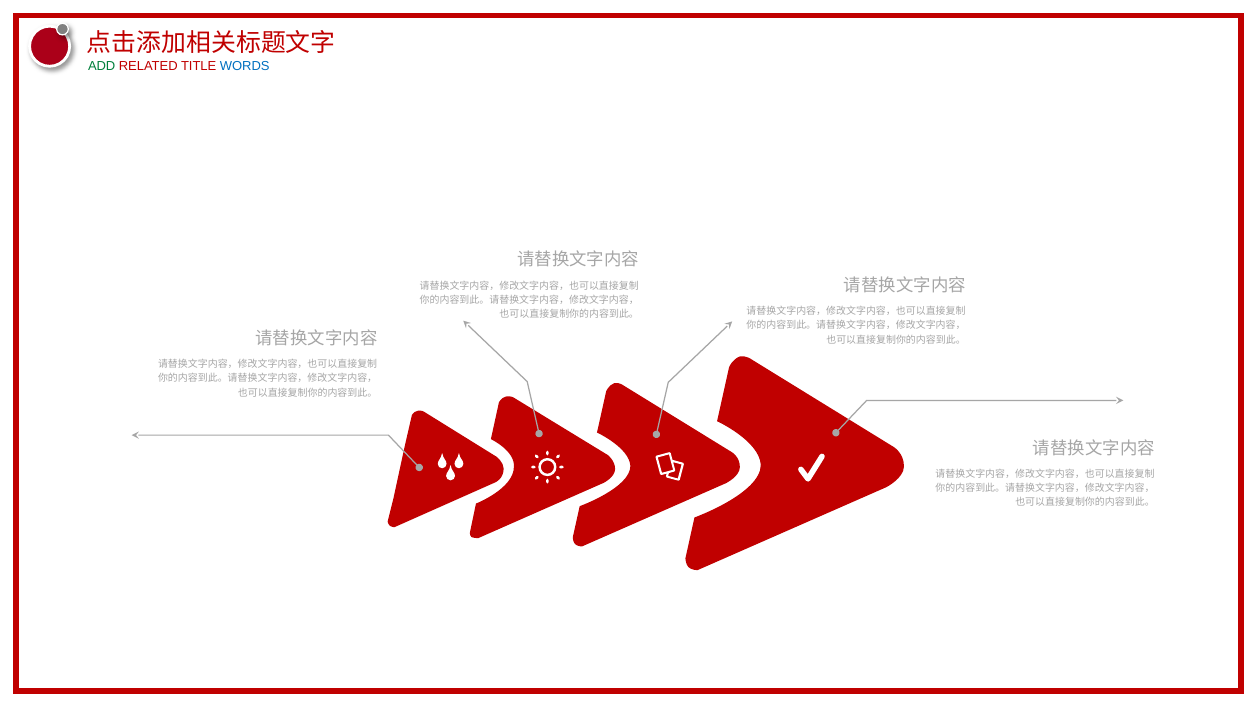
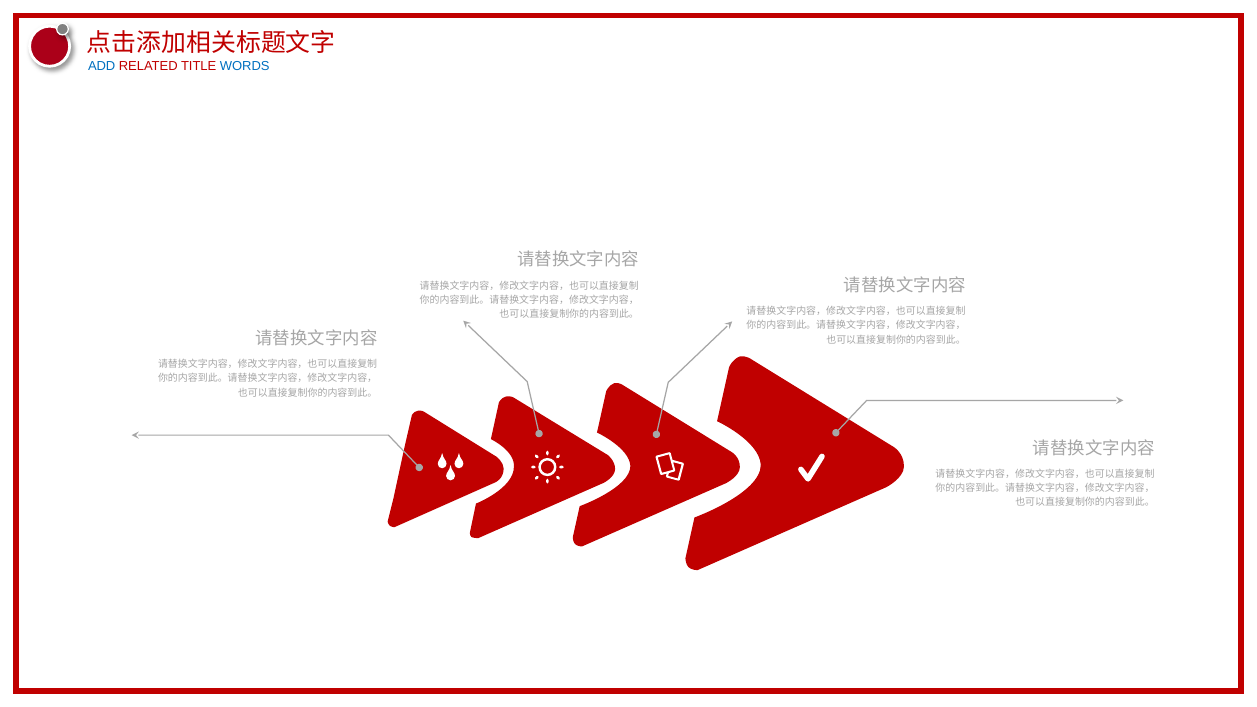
ADD colour: green -> blue (102, 66)
